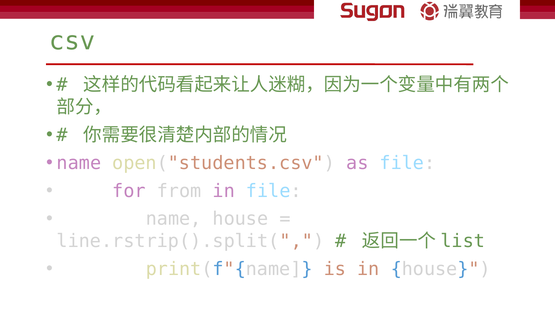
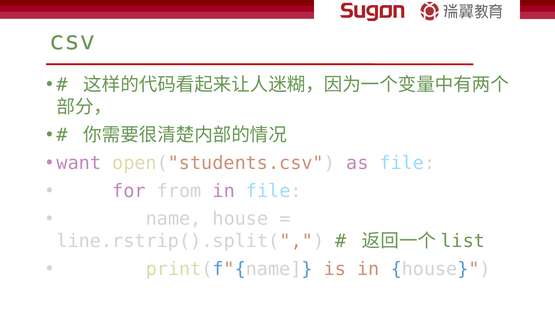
name: name -> want (79, 163)
